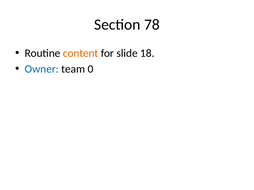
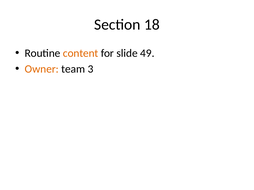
78: 78 -> 18 (152, 25)
18: 18 -> 49 (147, 53)
Owner colour: blue -> orange (42, 69)
0: 0 -> 3 (90, 69)
